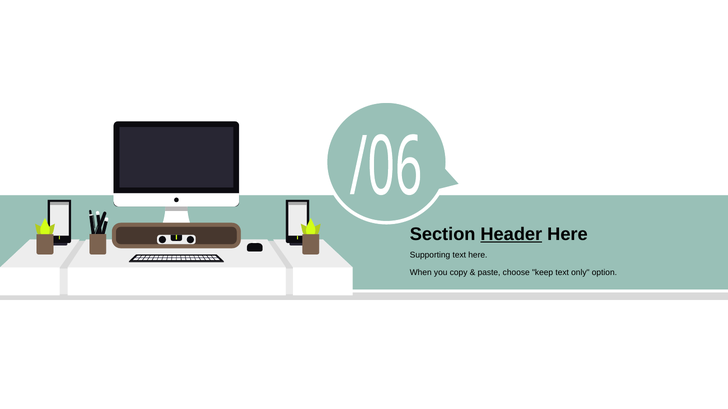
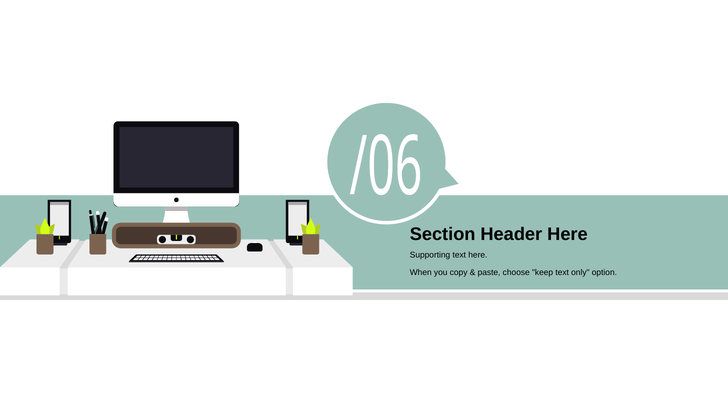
Header underline: present -> none (511, 234)
